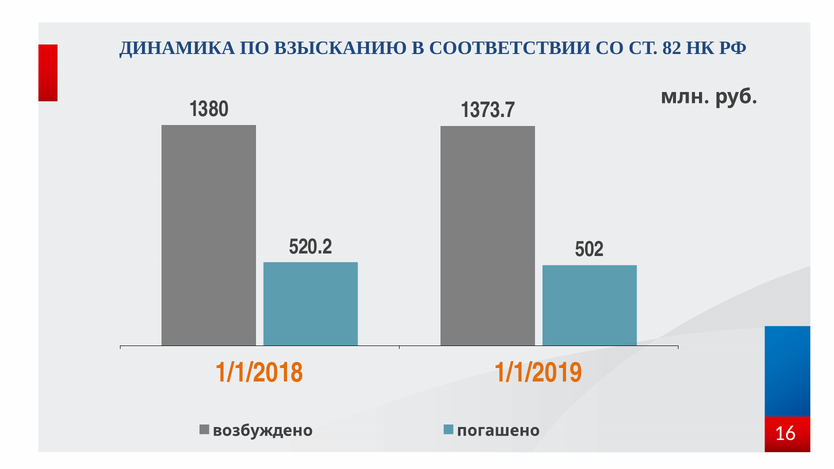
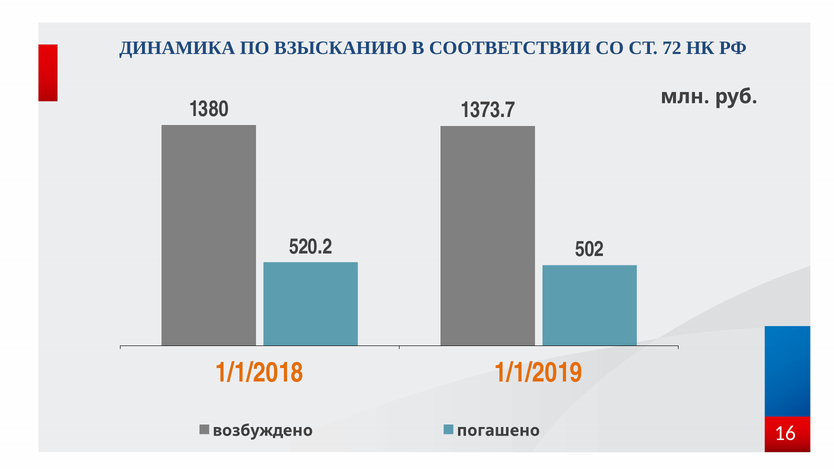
82: 82 -> 72 (672, 48)
